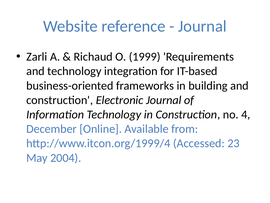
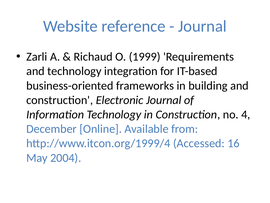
23: 23 -> 16 (233, 143)
